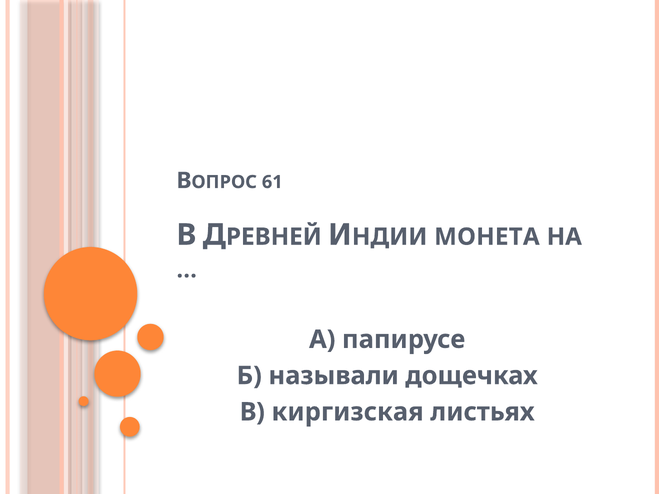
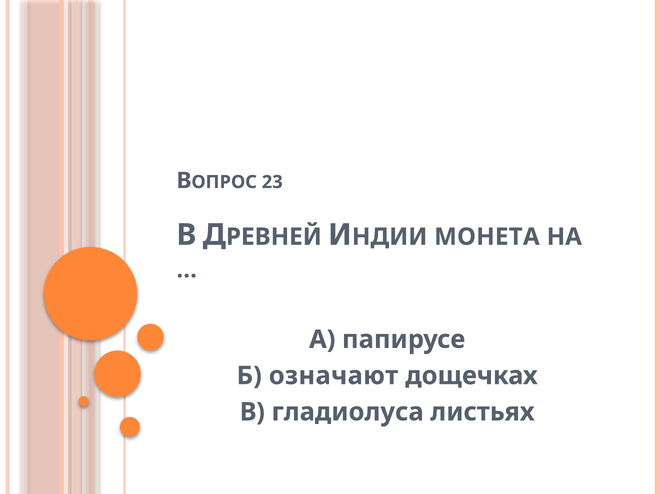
61: 61 -> 23 (272, 182)
называли: называли -> означают (333, 376)
киргизская: киргизская -> гладиолуса (348, 412)
